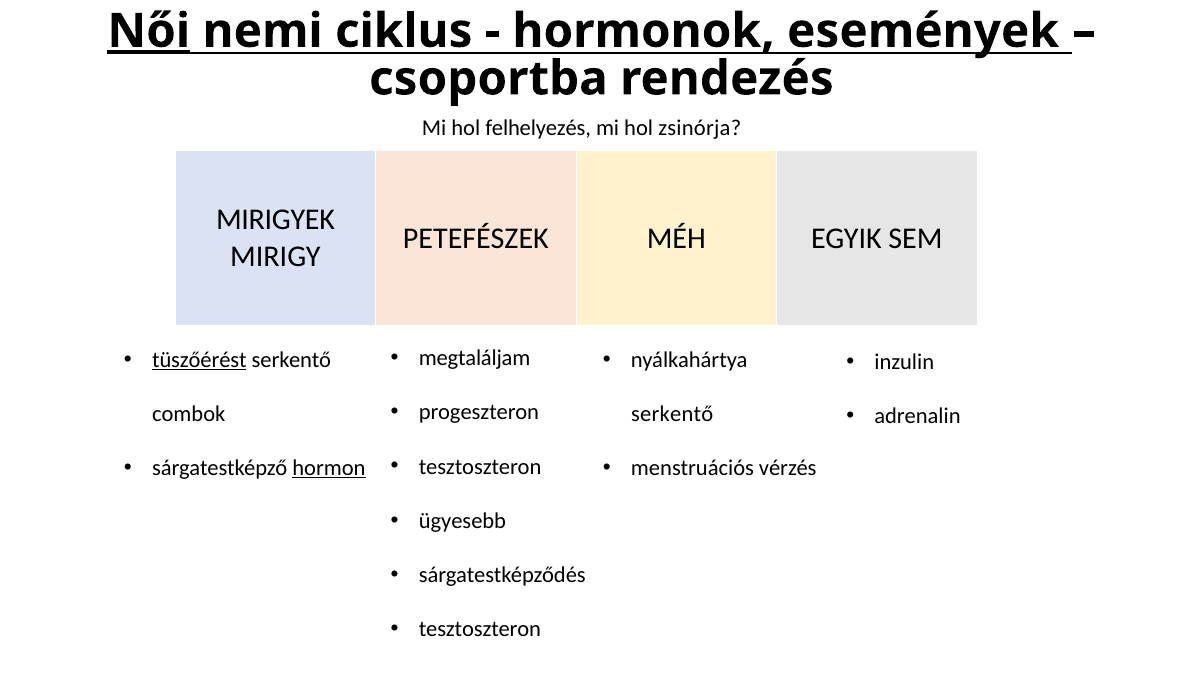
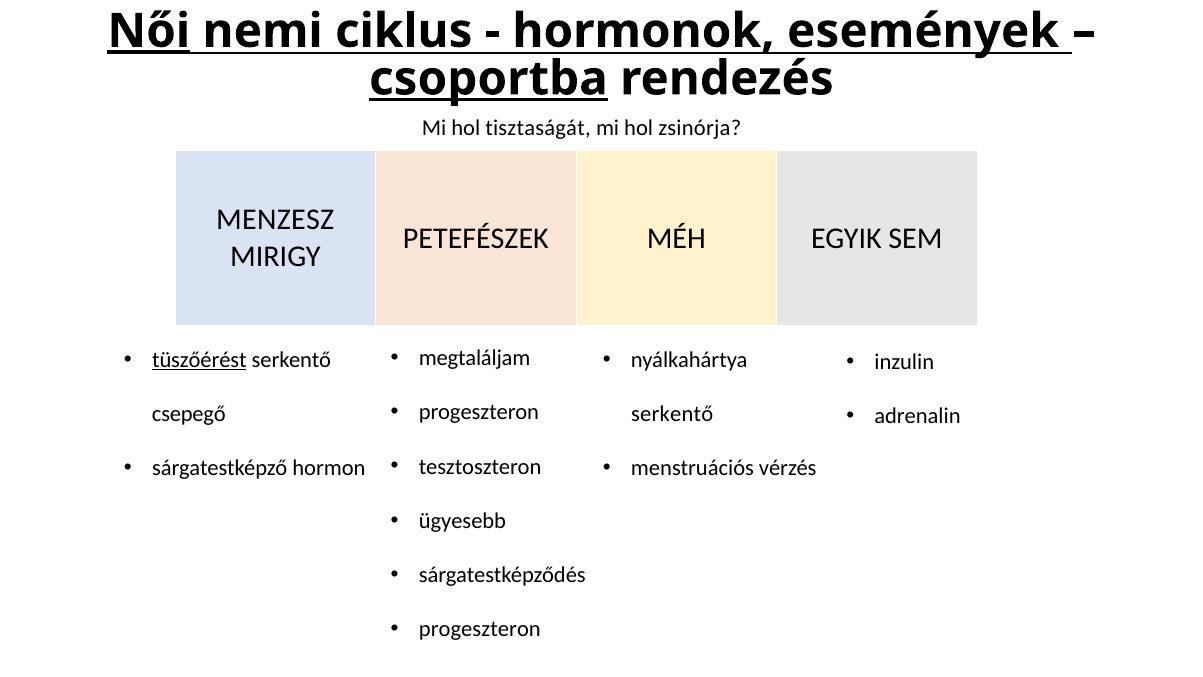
csoportba underline: none -> present (488, 79)
felhelyezés: felhelyezés -> tisztaságát (538, 128)
MIRIGYEK: MIRIGYEK -> MENZESZ (275, 220)
combok: combok -> csepegő (189, 414)
hormon underline: present -> none (329, 468)
tesztoszteron: tesztoszteron -> progeszteron (480, 629)
